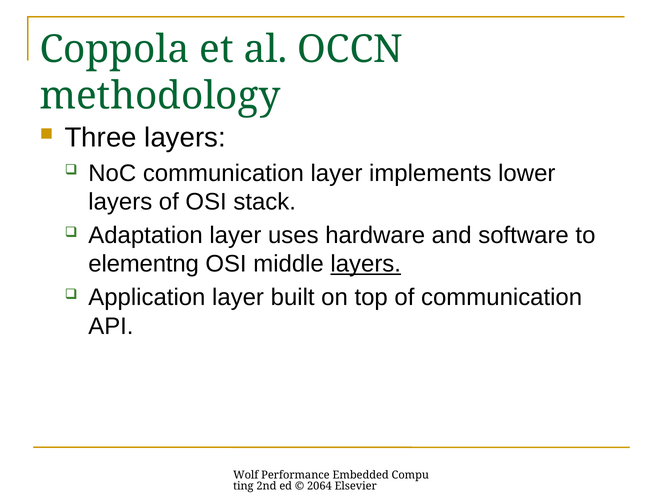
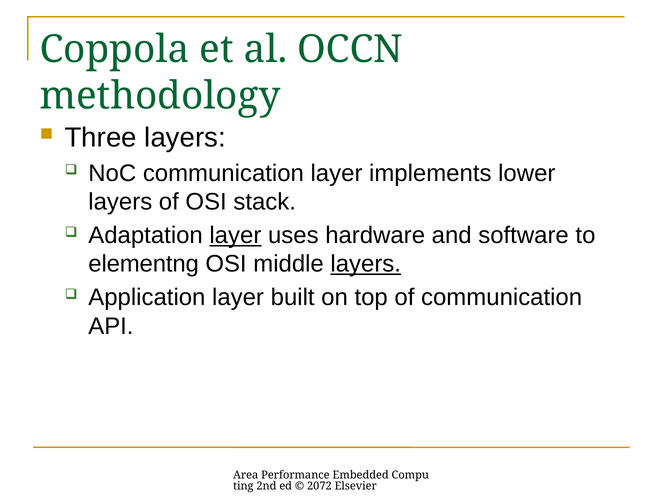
layer underline: none -> present (235, 236)
Wolf: Wolf -> Area (246, 475)
2064: 2064 -> 2072 (319, 486)
